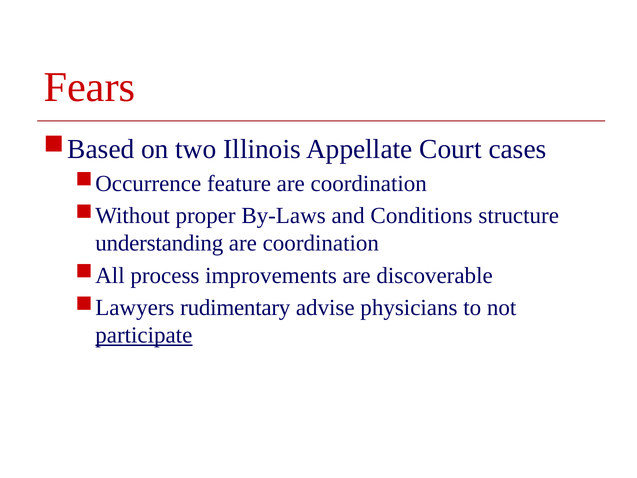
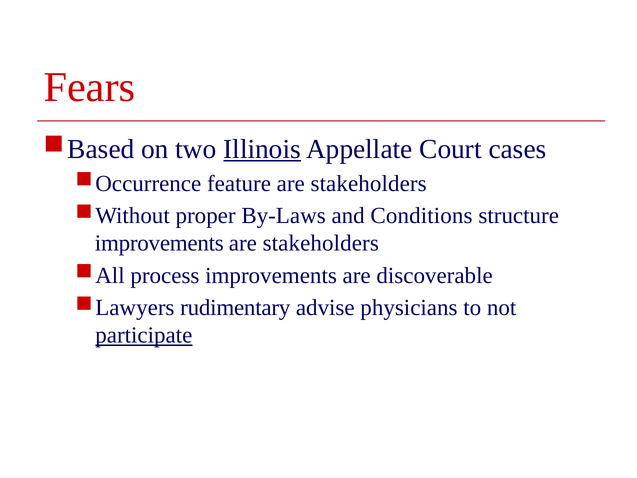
Illinois underline: none -> present (262, 149)
coordination: coordination -> stakeholders (369, 184)
understanding: understanding -> improvements (159, 243)
coordination: coordination -> stakeholders (321, 243)
